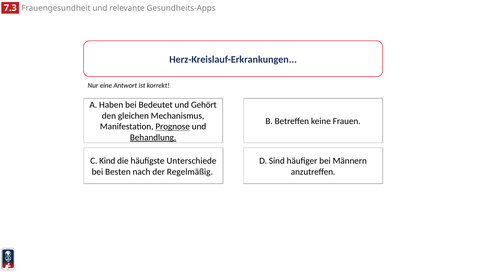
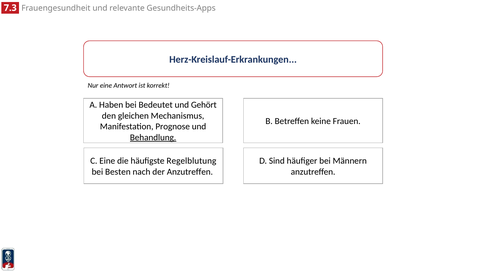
Prognose underline: present -> none (173, 127)
C Kind: Kind -> Eine (107, 161)
Unterschiede: Unterschiede -> Regelblutung (191, 161)
der Regelmäßig: Regelmäßig -> Anzutreffen (190, 172)
